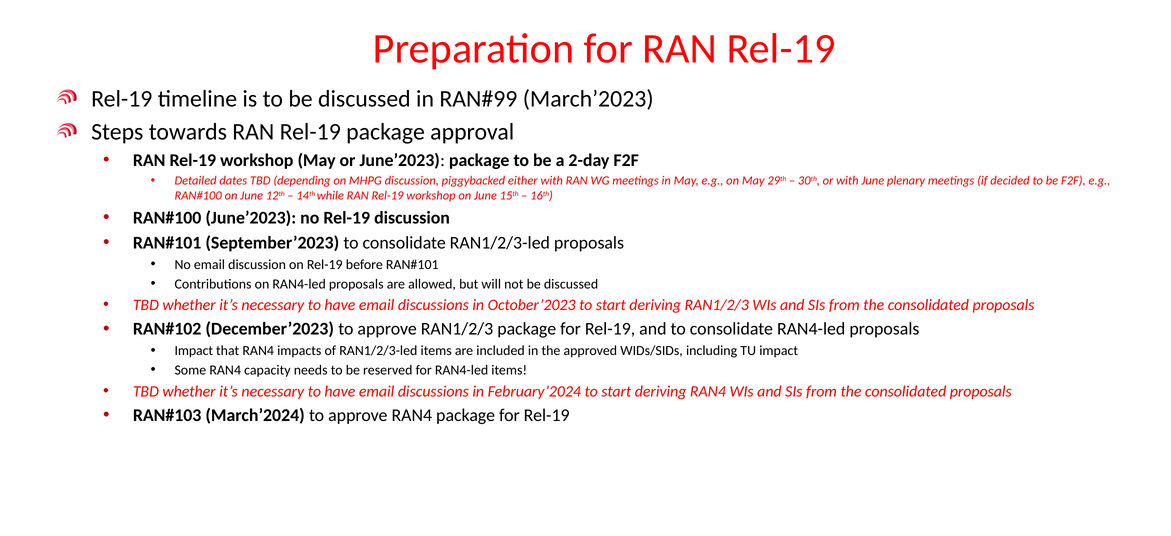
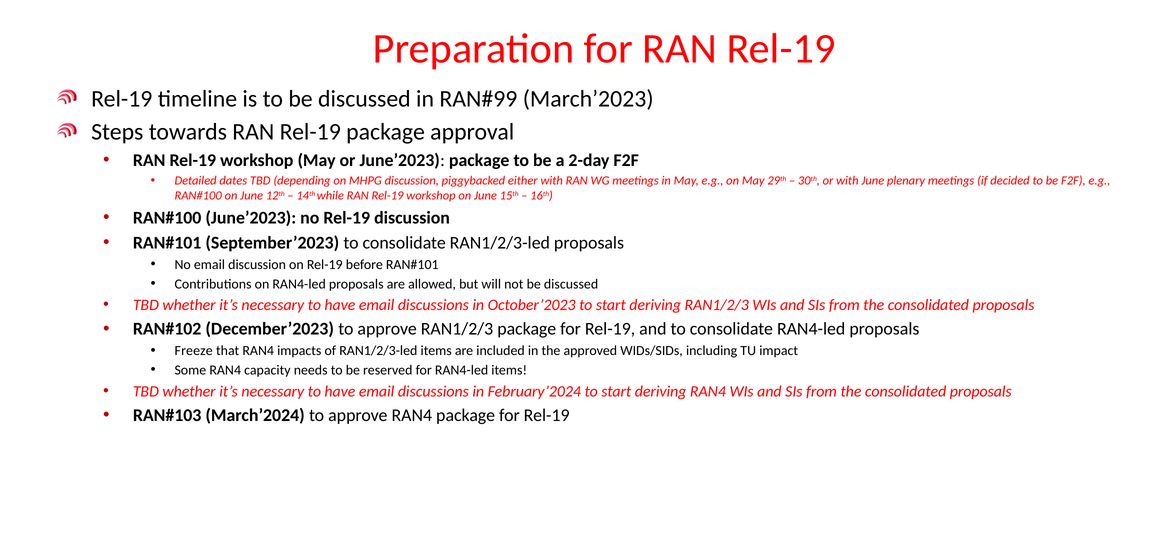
Impact: Impact -> Freeze (194, 350)
